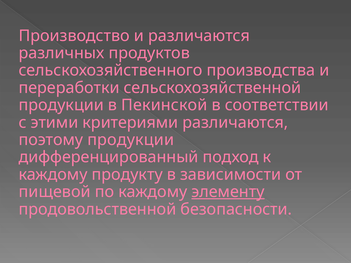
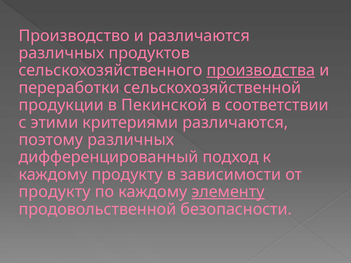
производства underline: none -> present (261, 70)
поэтому продукции: продукции -> различных (131, 140)
пищевой: пищевой -> продукту (55, 192)
